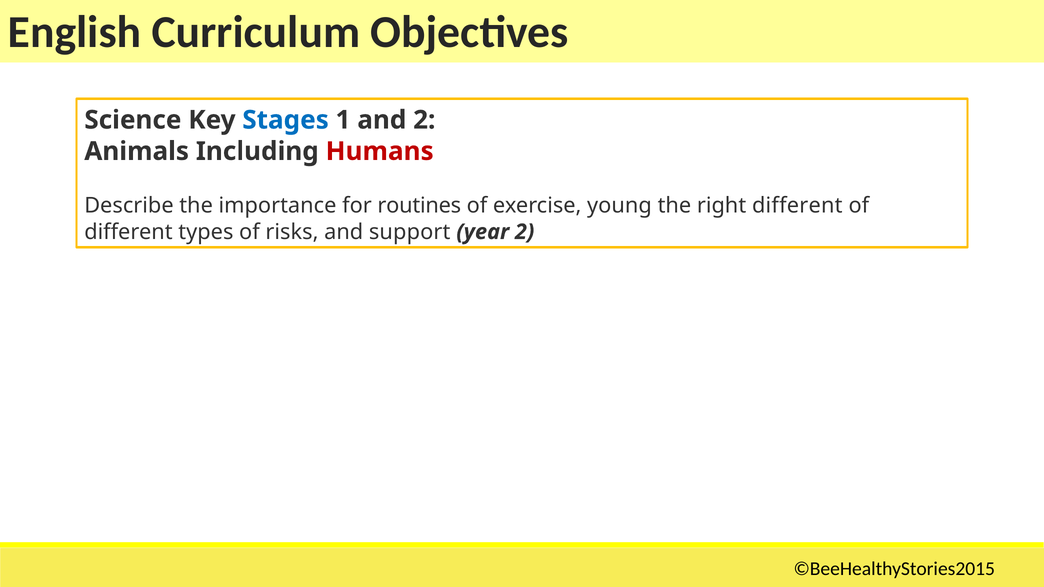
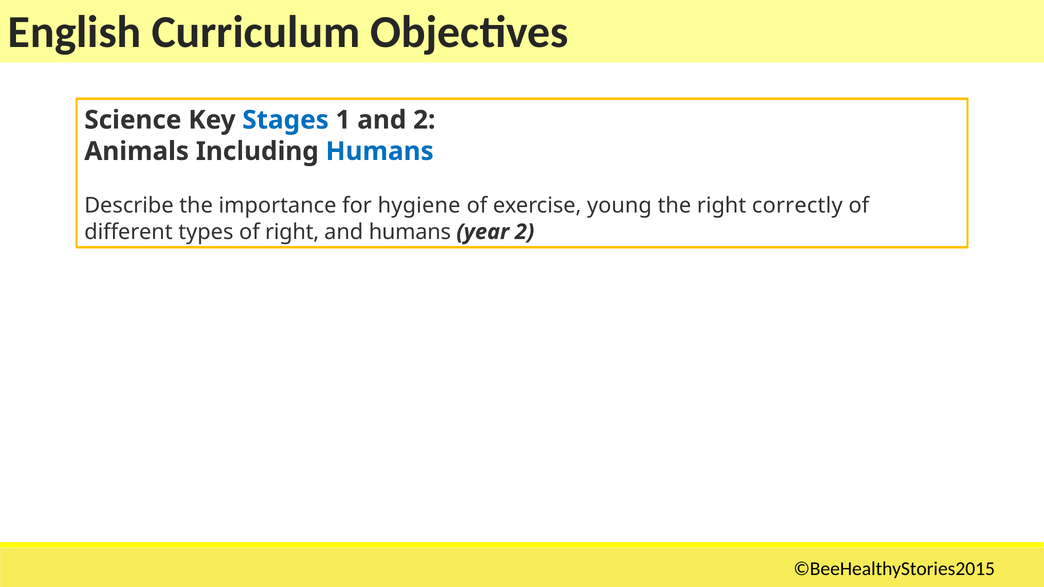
Humans colour: red -> blue (380, 151)
routines: routines -> hygiene (419, 206)
right different: different -> correctly (797, 206)
of risks: risks -> right (292, 232)
and support: support -> humans (410, 232)
